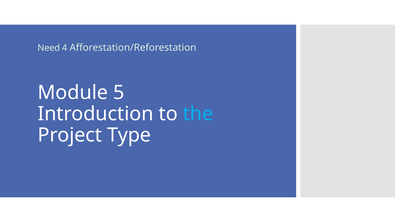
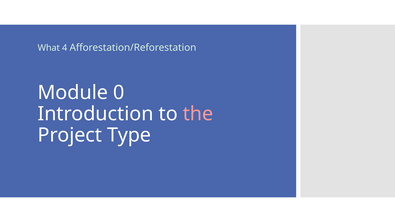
Need: Need -> What (49, 48)
5: 5 -> 0 (119, 93)
the colour: light blue -> pink (198, 114)
